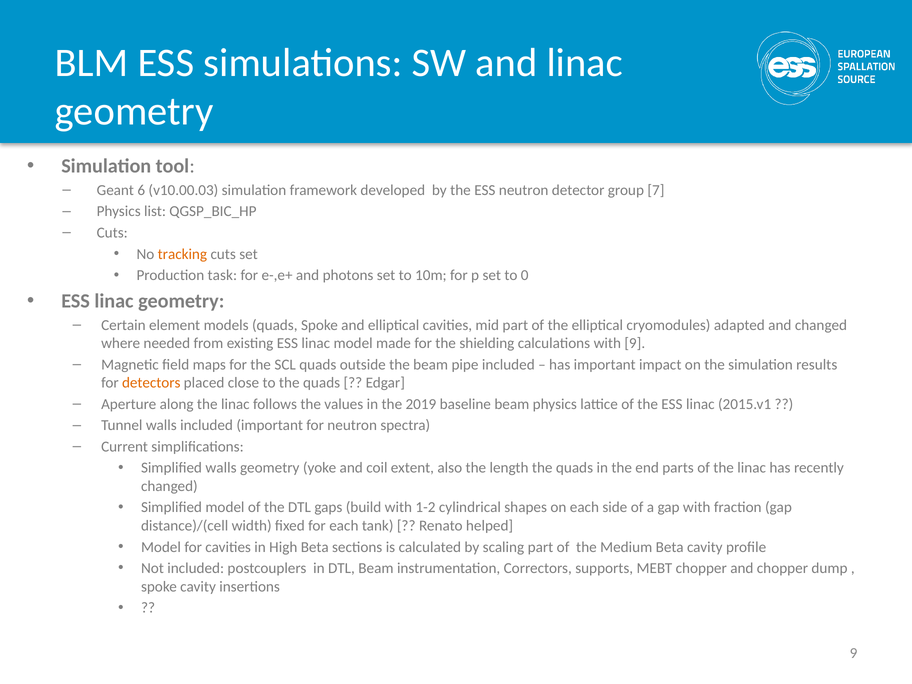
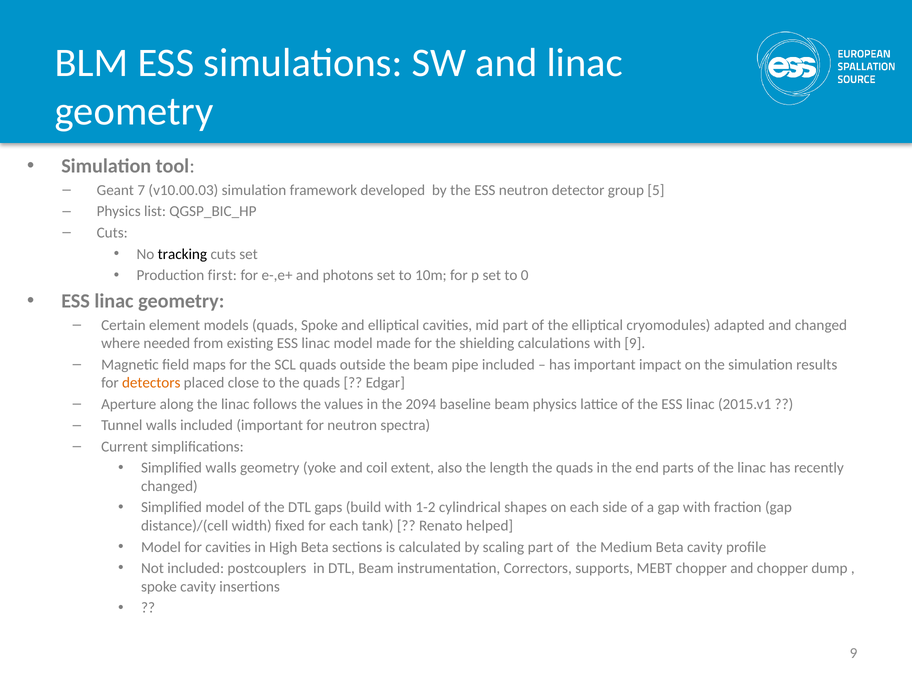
6: 6 -> 7 (141, 190)
7: 7 -> 5 (656, 190)
tracking colour: orange -> black (182, 254)
task: task -> first (222, 275)
2019: 2019 -> 2094 (421, 404)
